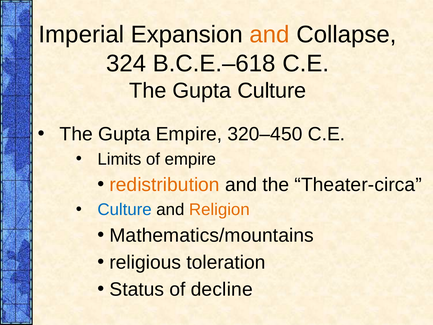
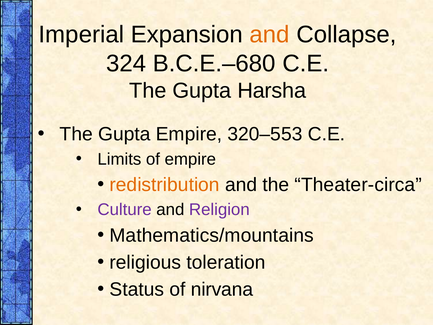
B.C.E.–618: B.C.E.–618 -> B.C.E.–680 (214, 63)
Gupta Culture: Culture -> Harsha (272, 91)
320–450: 320–450 -> 320–553 (265, 134)
Culture colour: blue -> purple (125, 210)
Religion colour: orange -> purple (219, 210)
decline: decline -> nirvana (222, 289)
